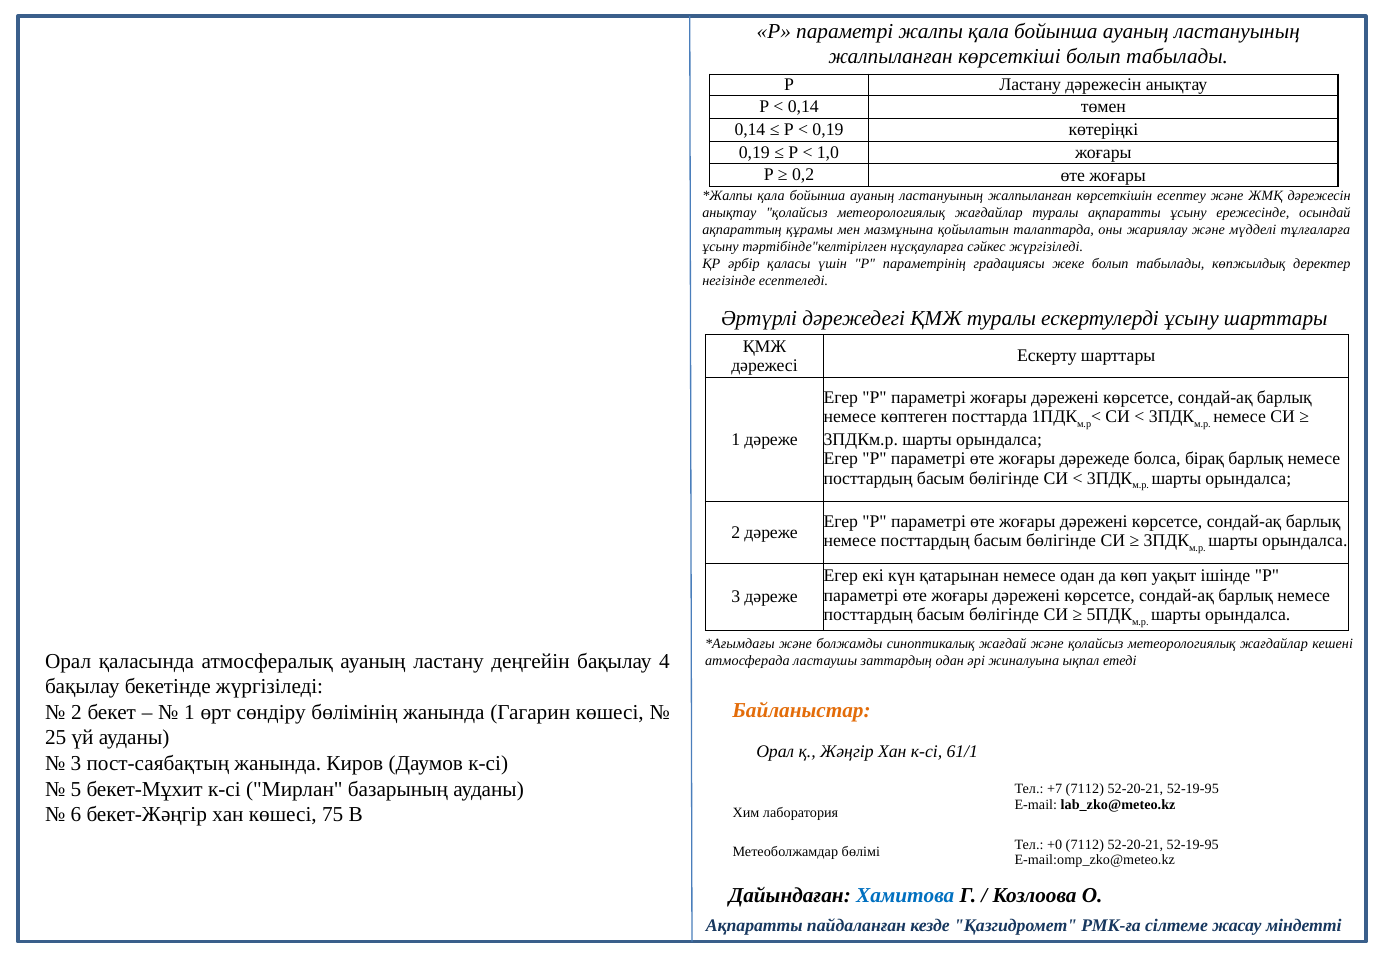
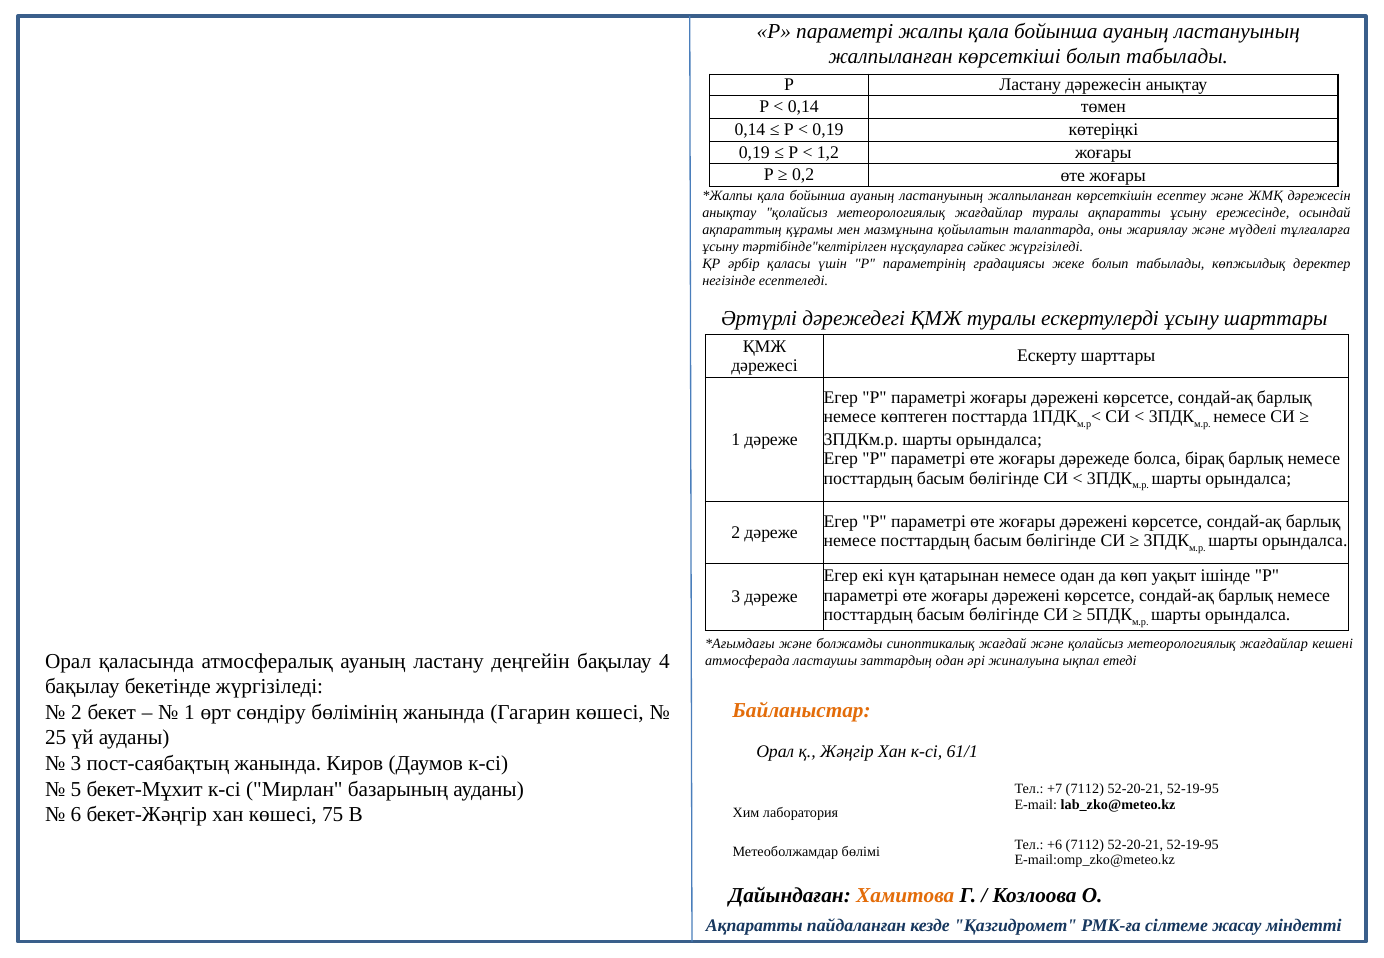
1,0: 1,0 -> 1,2 (828, 152)
+0: +0 -> +6 (1055, 844)
Хамитова colour: blue -> orange (905, 896)
